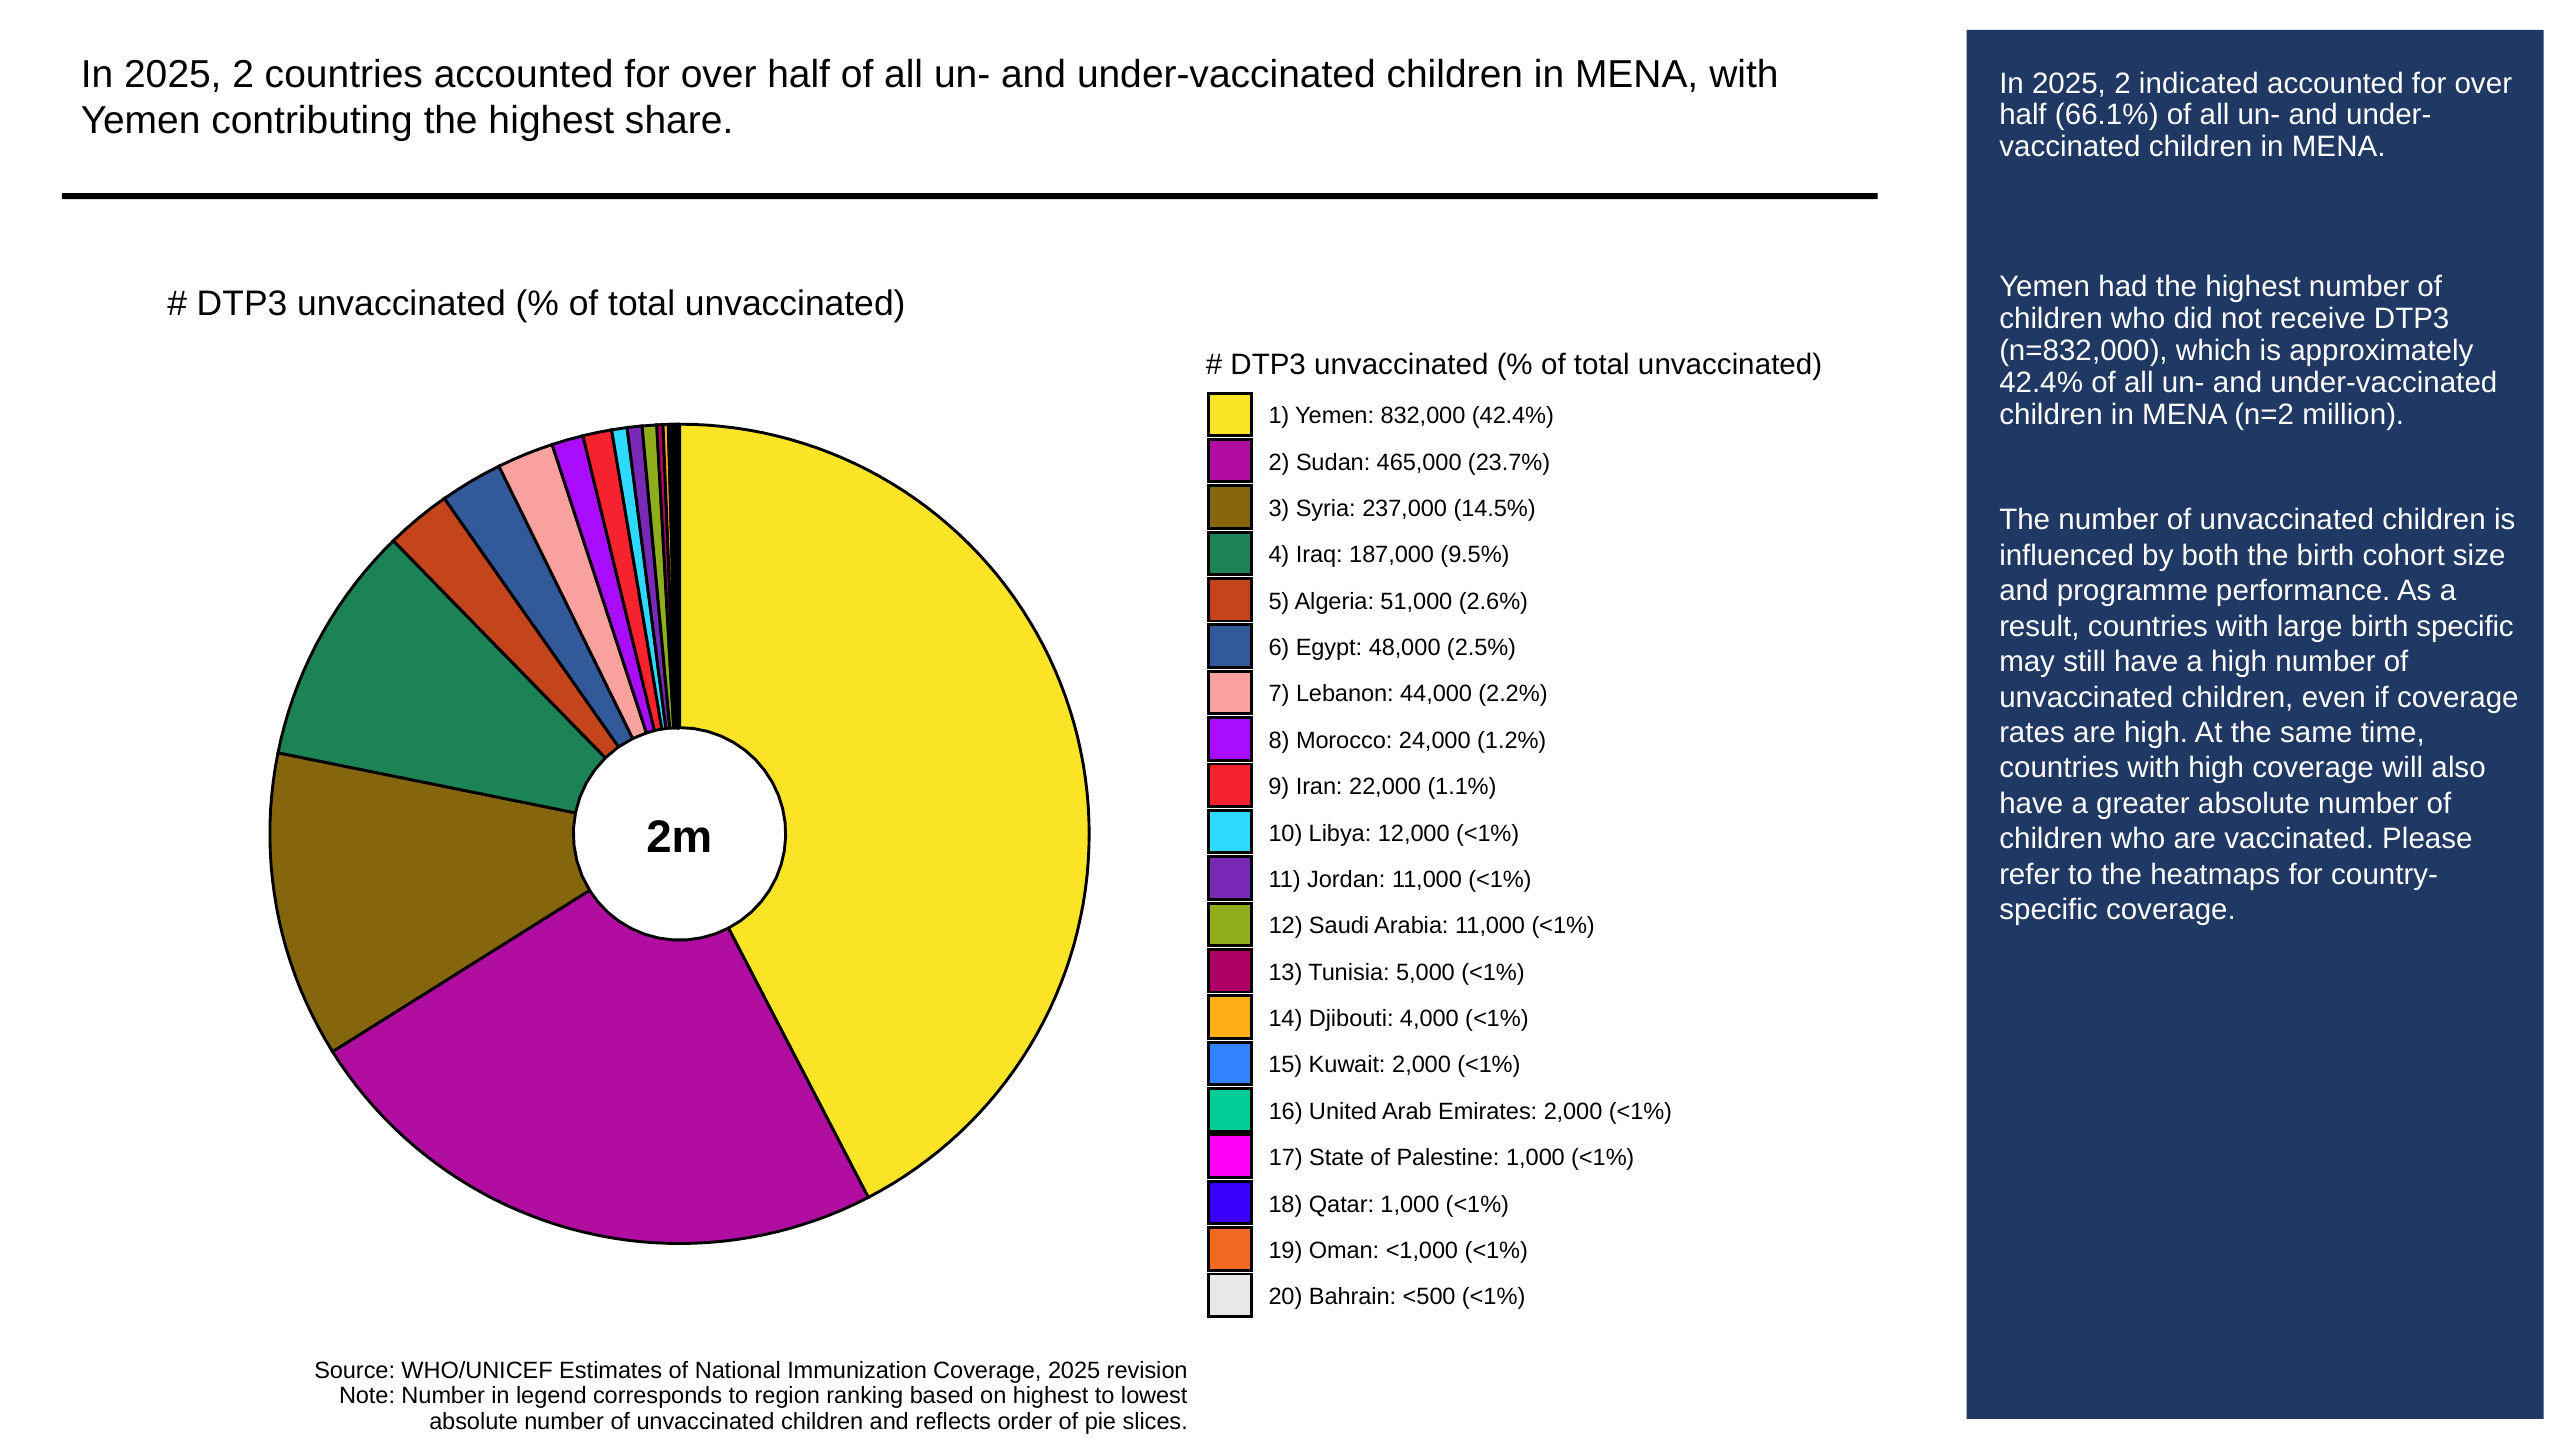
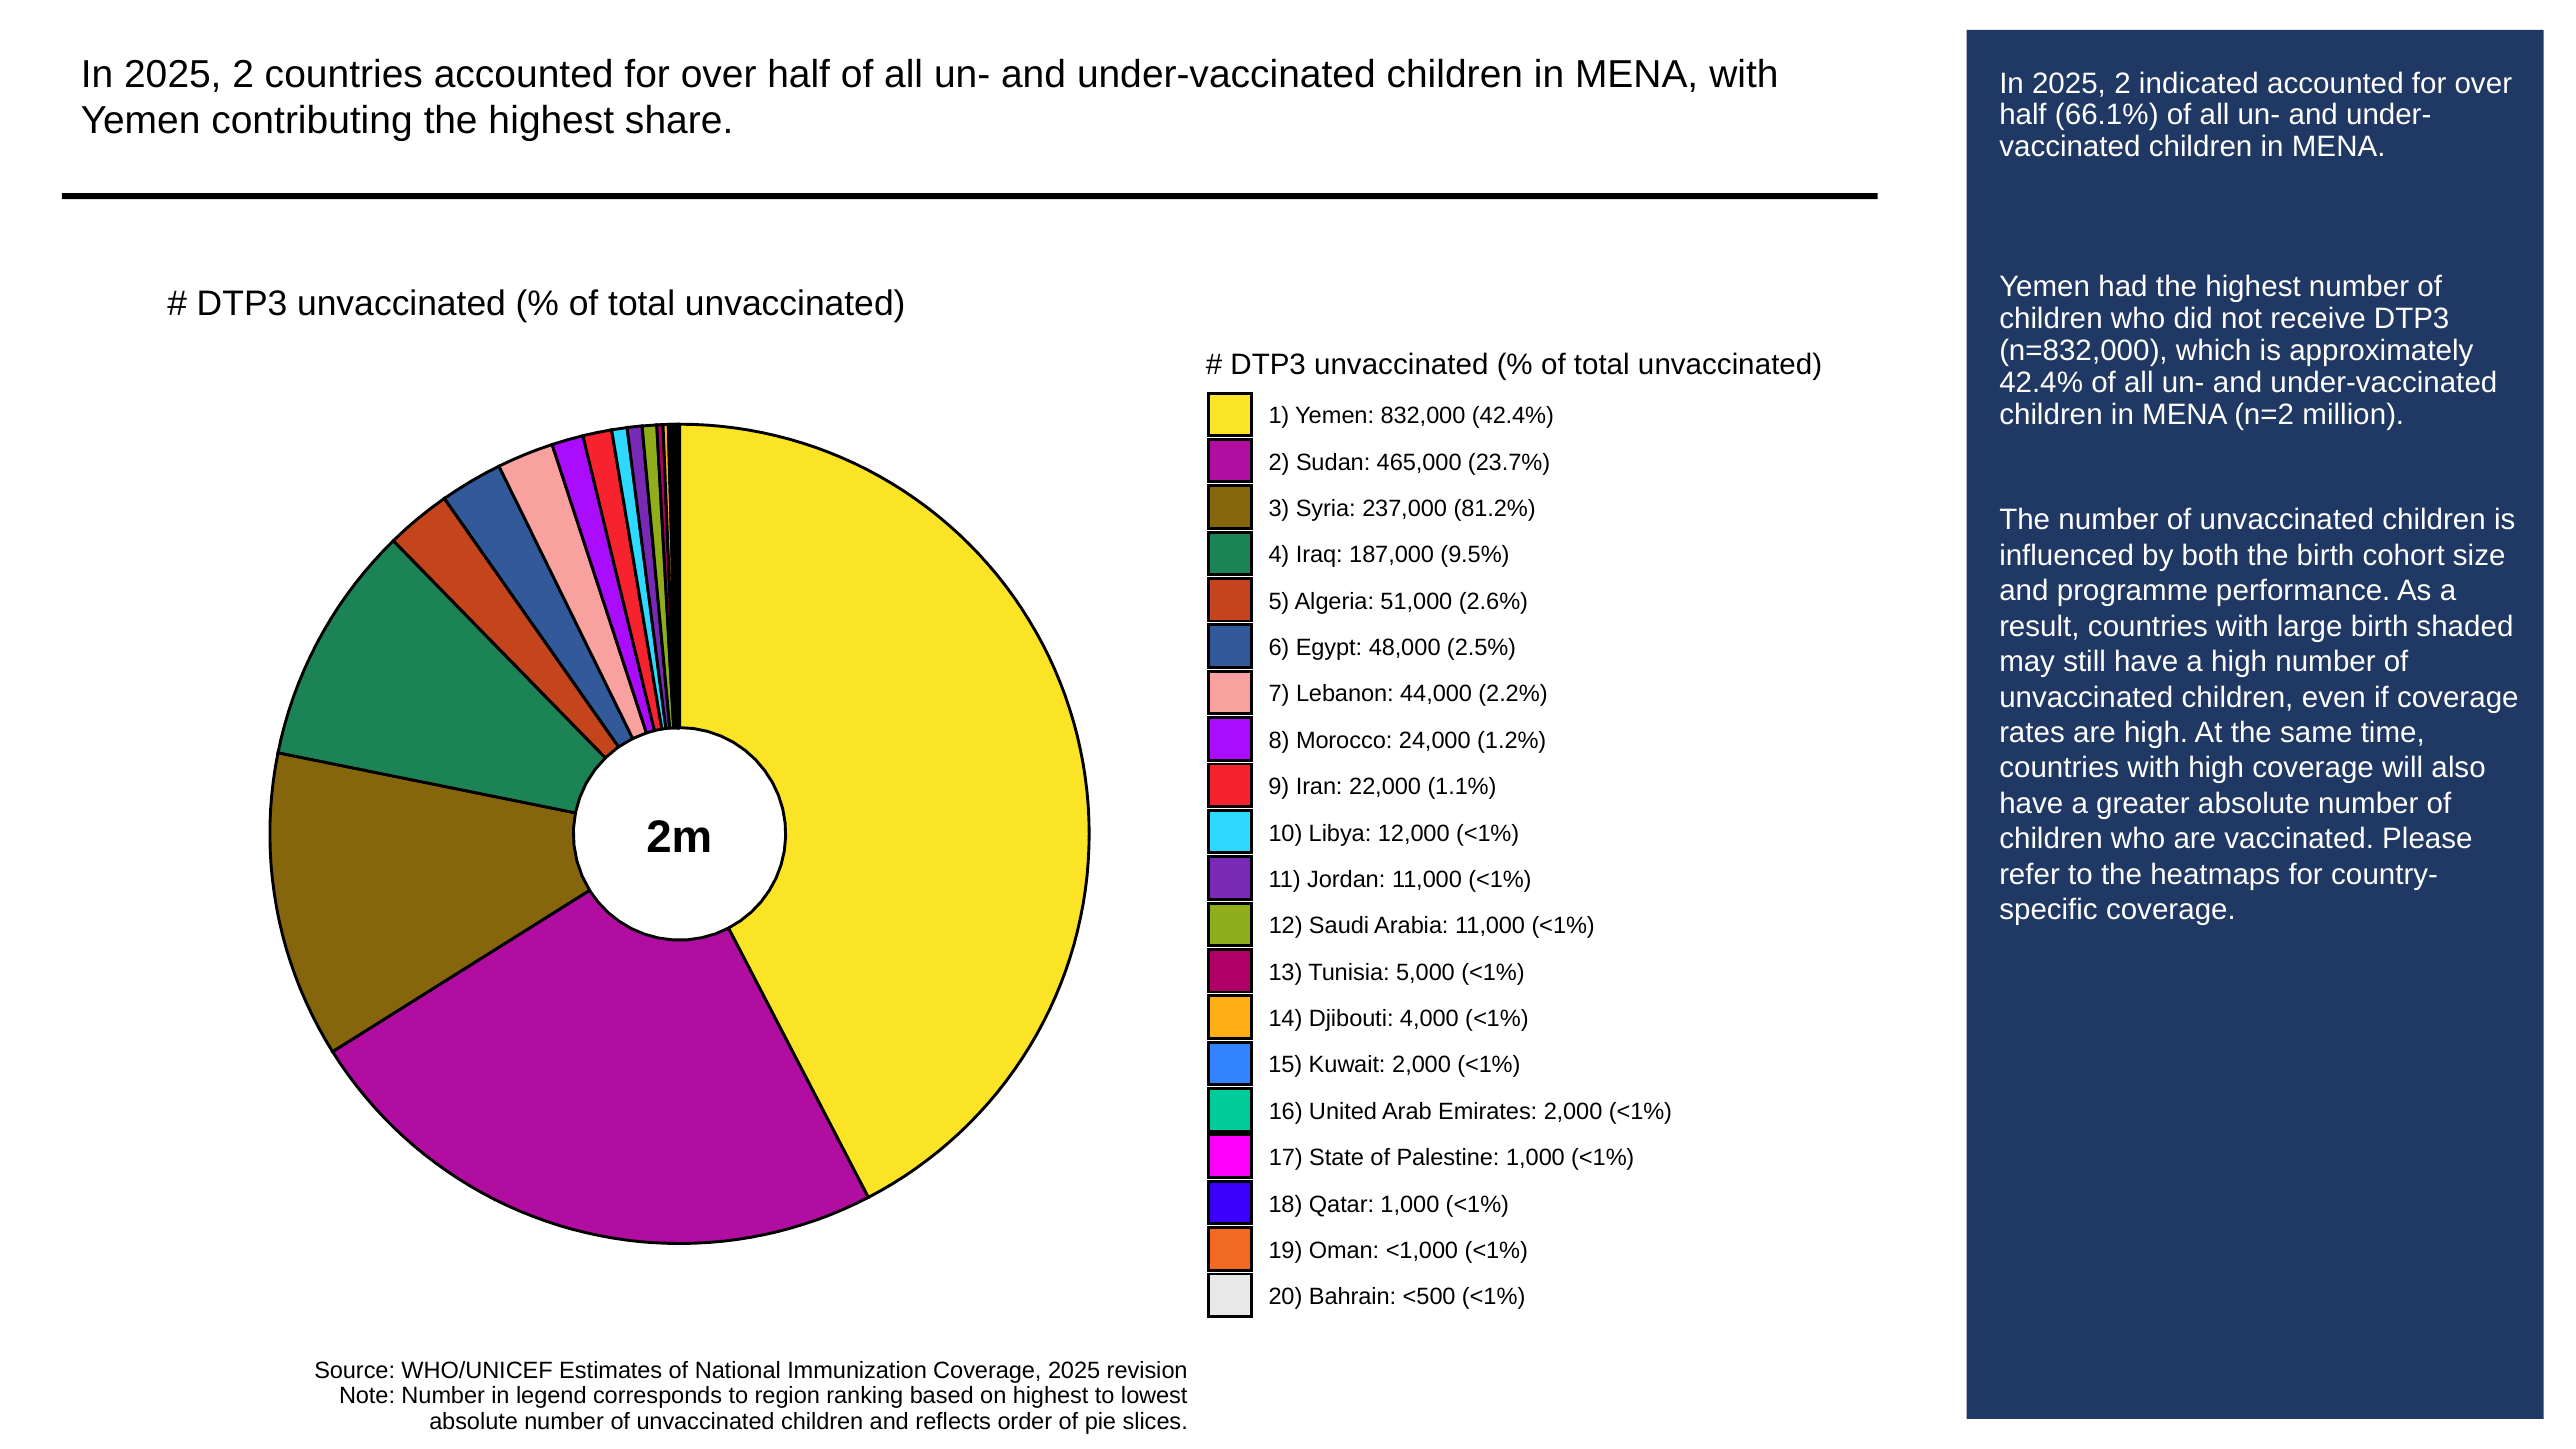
14.5%: 14.5% -> 81.2% (1495, 509)
birth specific: specific -> shaded (2465, 626)
